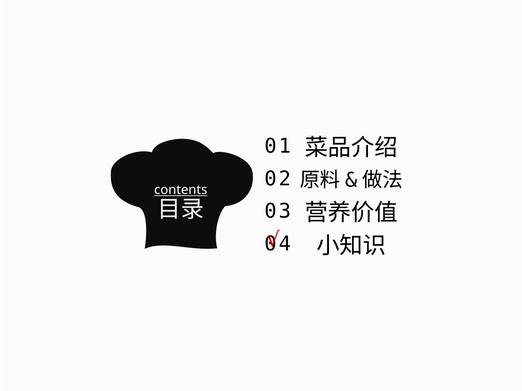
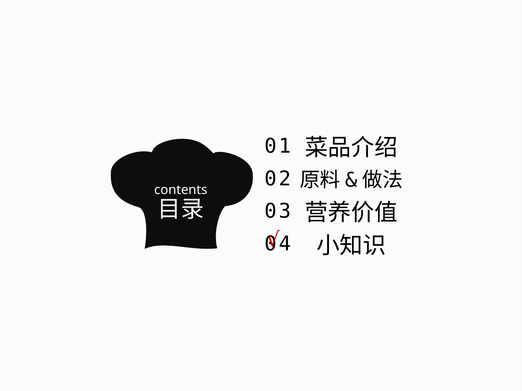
contents underline: present -> none (181, 190)
